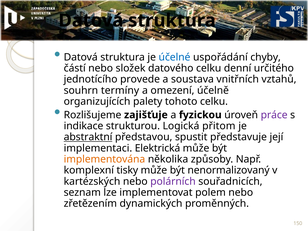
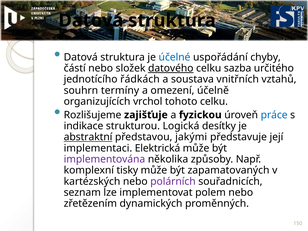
datového underline: none -> present (171, 68)
denní: denní -> sazba (238, 68)
provede: provede -> řádkách (140, 79)
palety: palety -> vrchol (148, 102)
práce colour: purple -> blue (274, 115)
přitom: přitom -> desítky (219, 126)
spustit: spustit -> jakými (191, 137)
implementována colour: orange -> purple (104, 159)
nenormalizovaný: nenormalizovaný -> zapamatovaných (228, 170)
